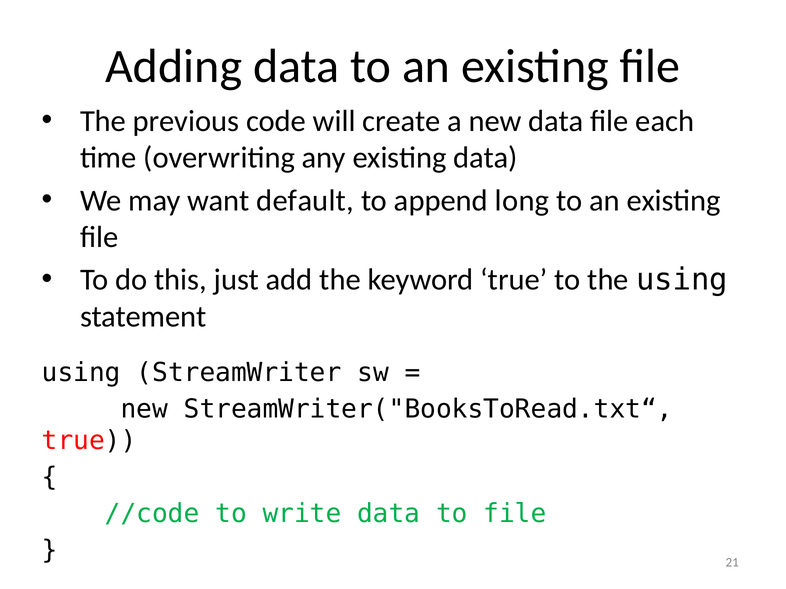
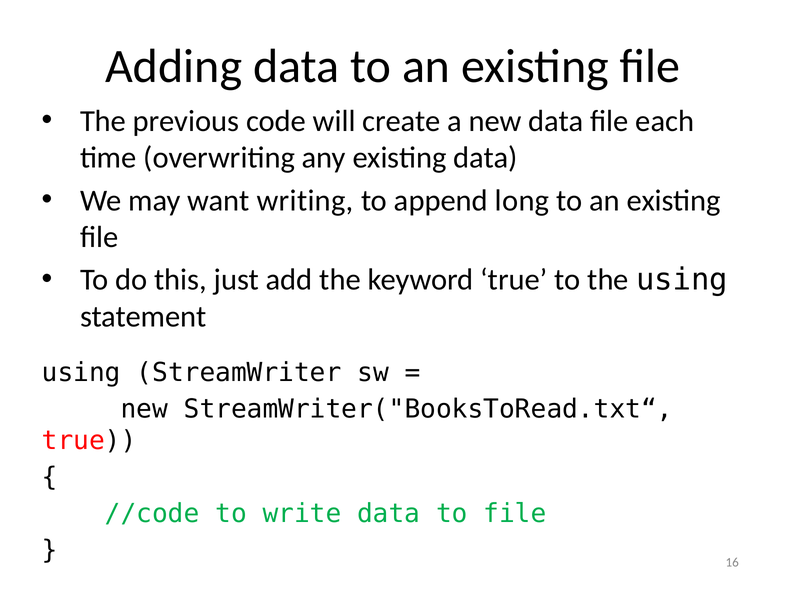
default: default -> writing (305, 201)
21: 21 -> 16 (732, 563)
